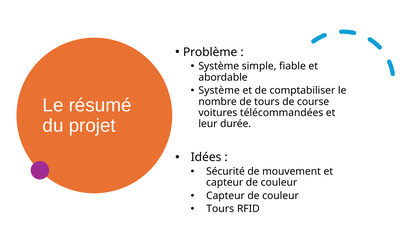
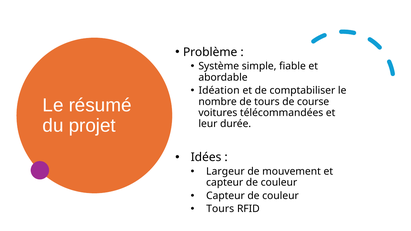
Système: Système -> Idéation (219, 91)
Sécurité: Sécurité -> Largeur (225, 172)
